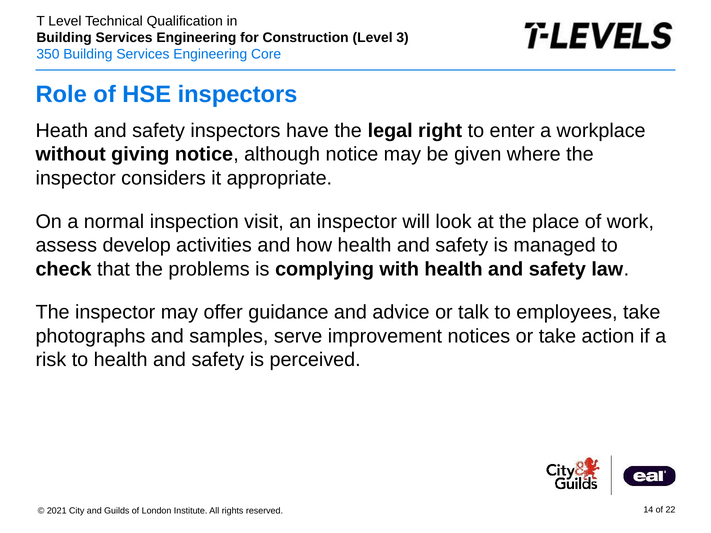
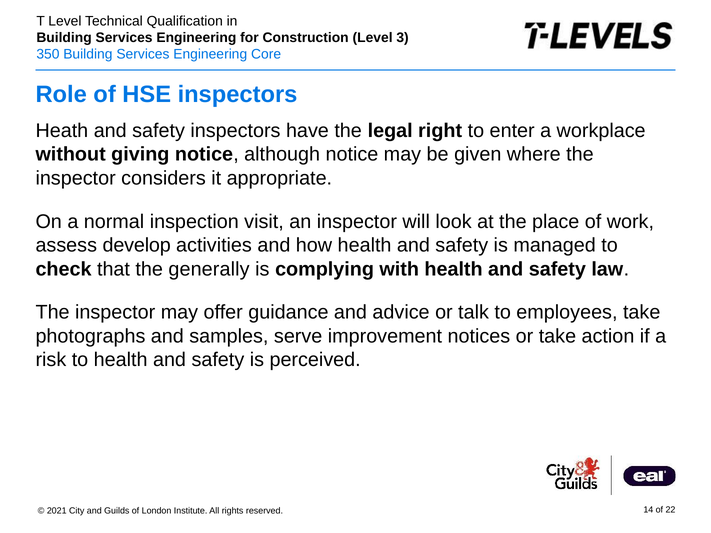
problems: problems -> generally (209, 269)
